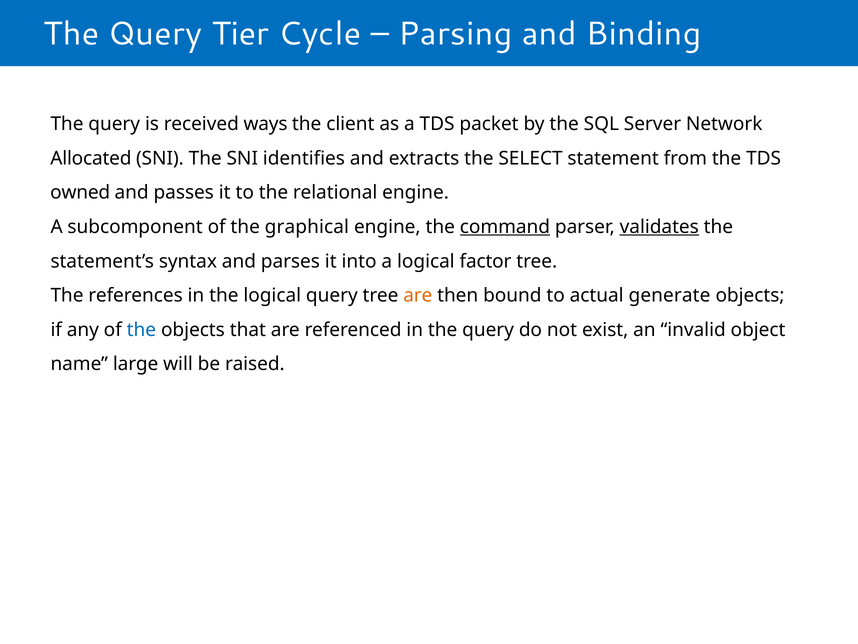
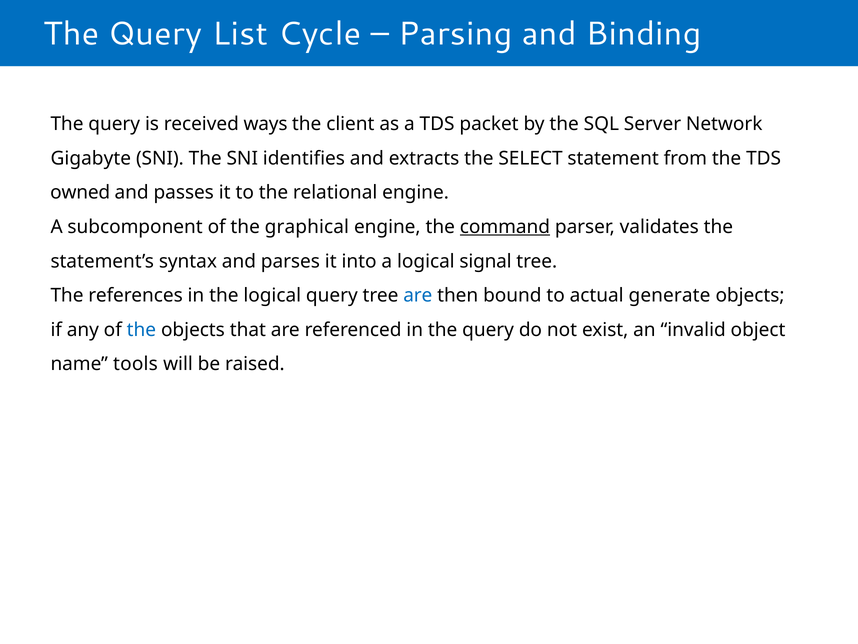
Tier: Tier -> List (240, 34)
Allocated: Allocated -> Gigabyte (91, 158)
validates underline: present -> none (659, 227)
factor: factor -> signal (486, 261)
are colour: orange -> blue (418, 295)
large: large -> tools (135, 364)
